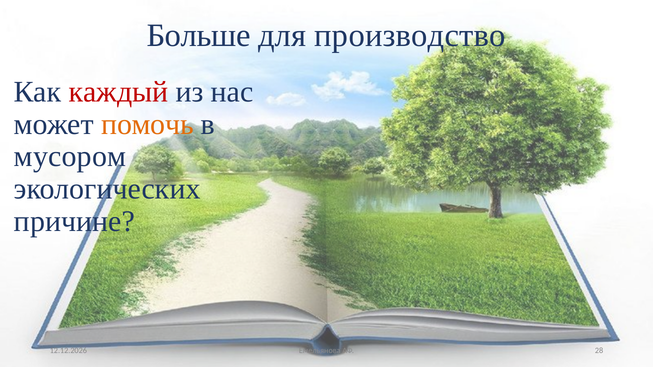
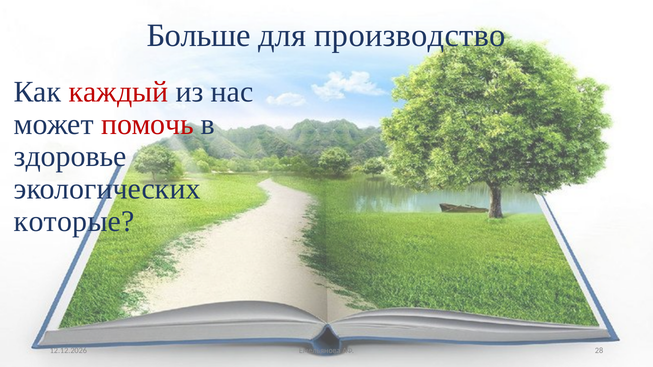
помочь colour: orange -> red (147, 124)
мусором: мусором -> здоровье (70, 157)
причине: причине -> которые (74, 221)
